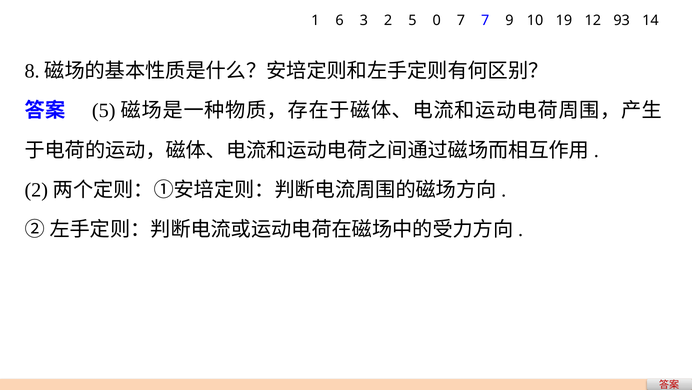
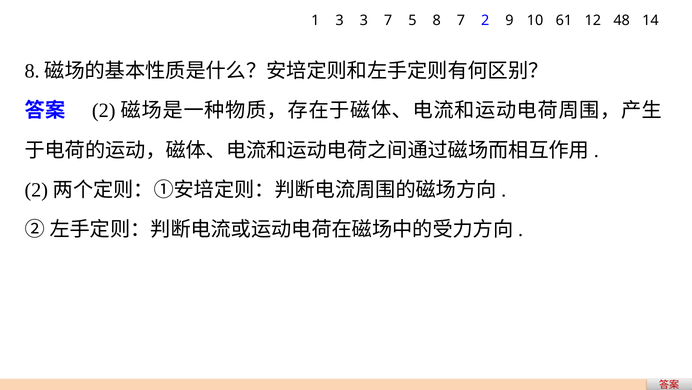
1 6: 6 -> 3 (340, 21)
3 2: 2 -> 7 (388, 21)
5 0: 0 -> 8 (437, 21)
7 7: 7 -> 2 (485, 21)
19: 19 -> 61 (564, 21)
93: 93 -> 48 (622, 21)
5: 5 -> 2 (104, 110)
